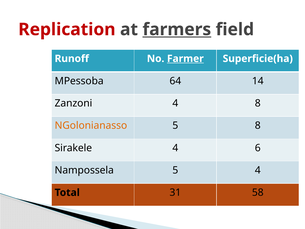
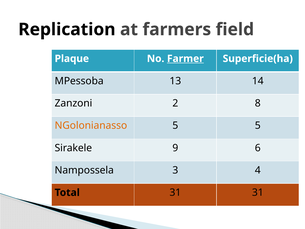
Replication colour: red -> black (67, 29)
farmers underline: present -> none (177, 29)
Runoff: Runoff -> Plaque (72, 59)
64: 64 -> 13 (175, 81)
Zanzoni 4: 4 -> 2 (175, 103)
5 8: 8 -> 5 (258, 125)
Sirakele 4: 4 -> 9 (175, 148)
Nampossela 5: 5 -> 3 (175, 170)
31 58: 58 -> 31 (258, 192)
